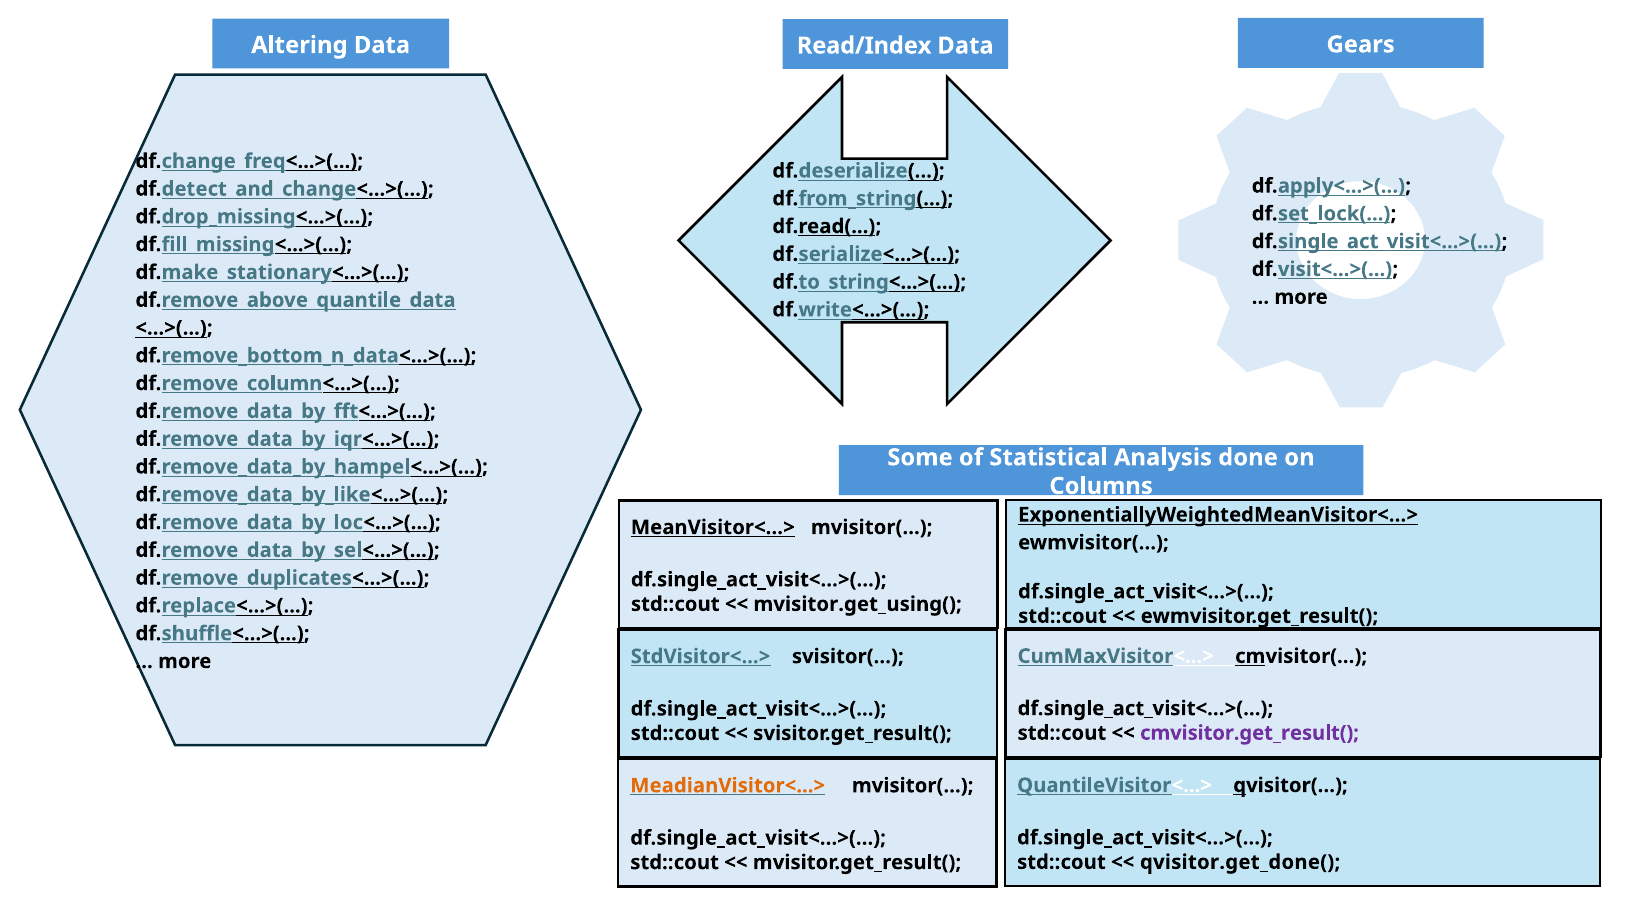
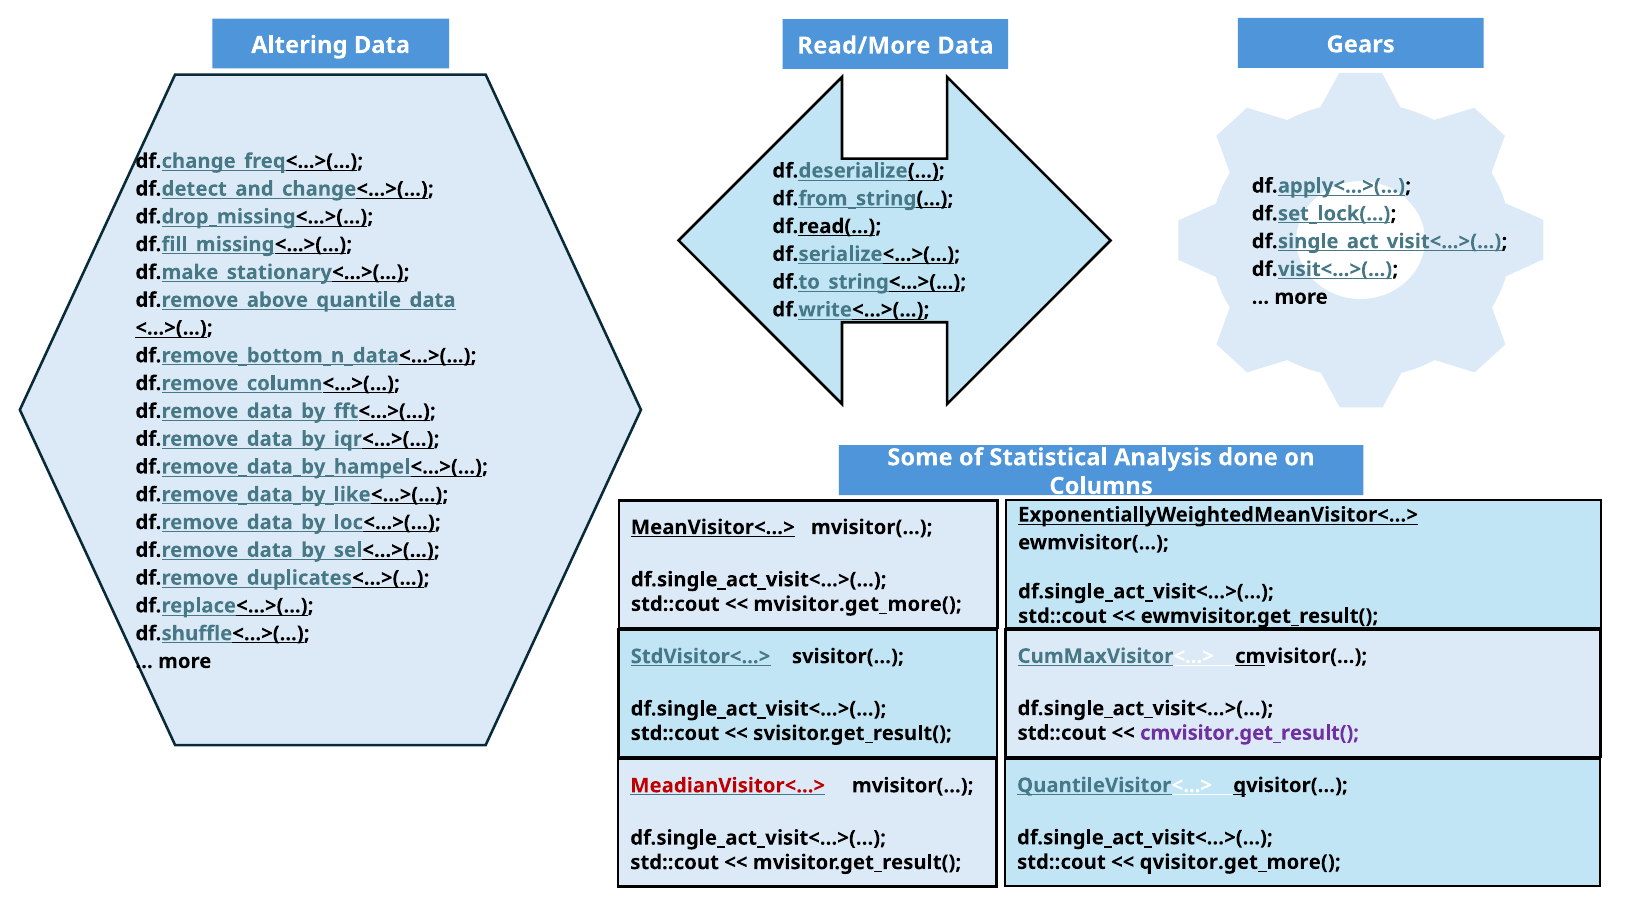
Read/Index: Read/Index -> Read/More (864, 46)
mvisitor.get_using(: mvisitor.get_using( -> mvisitor.get_more( (858, 604)
MeadianVisitor<...> colour: orange -> red (728, 785)
qvisitor.get_done(: qvisitor.get_done( -> qvisitor.get_more( (1240, 862)
